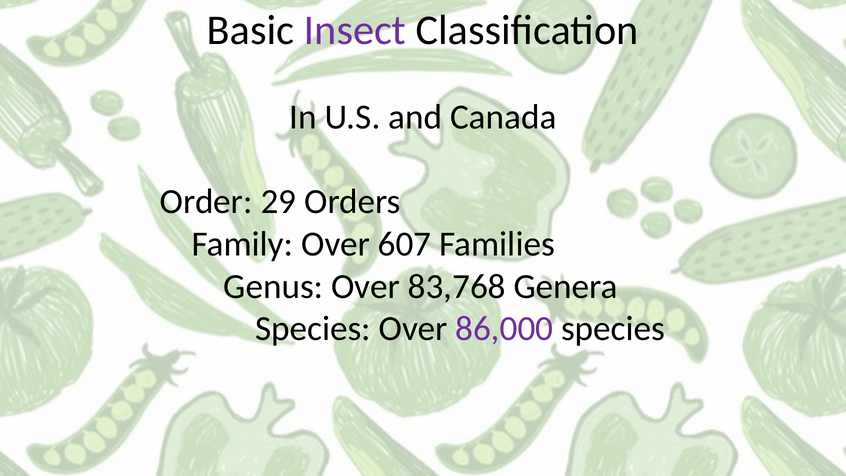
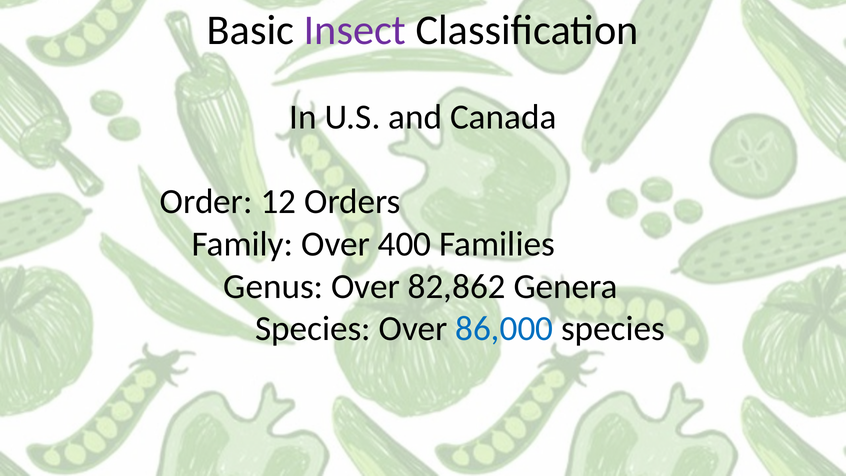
29: 29 -> 12 (278, 202)
607: 607 -> 400 (405, 244)
83,768: 83,768 -> 82,862 (457, 286)
86,000 colour: purple -> blue (504, 329)
